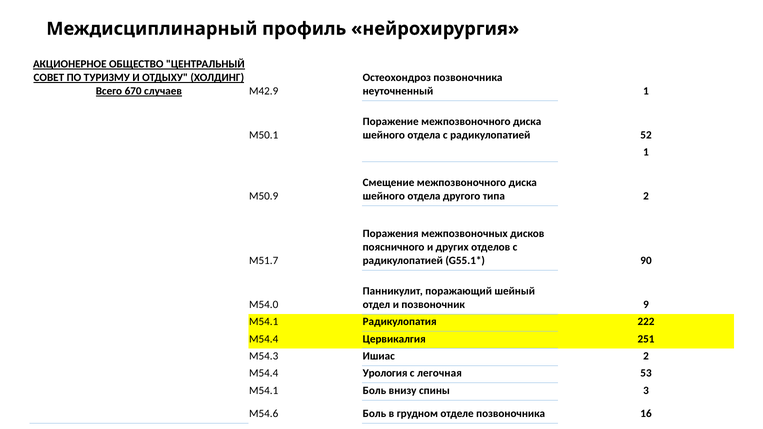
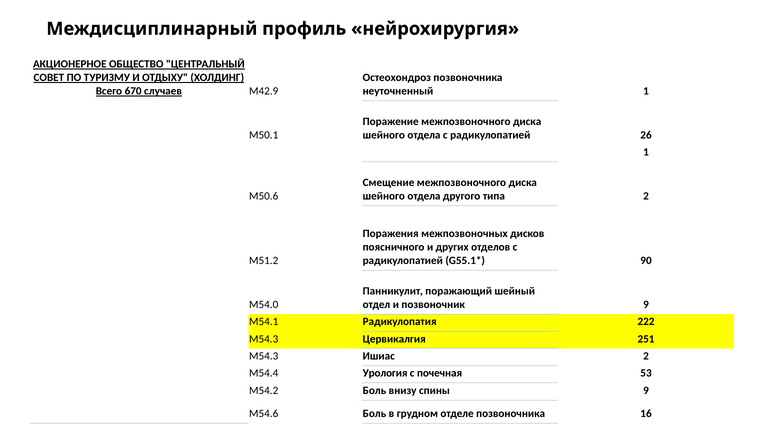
52: 52 -> 26 (646, 135)
M50.9: M50.9 -> M50.6 (264, 196)
M51.7: M51.7 -> M51.2 (264, 261)
M54.4: M54.4 -> M54.3 (264, 339)
легочная: легочная -> почечная (440, 373)
M54.1: M54.1 -> M54.2 (264, 391)
спины 3: 3 -> 9 (646, 391)
